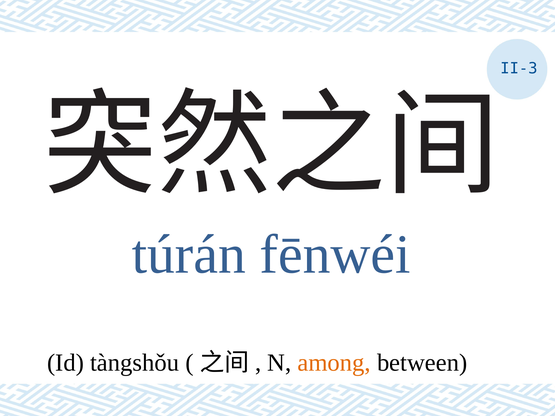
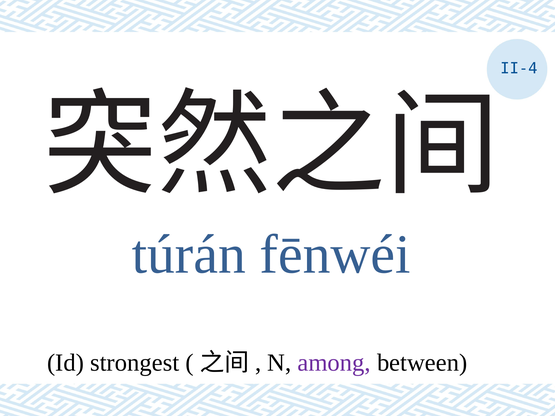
II-3: II-3 -> II-4 (519, 69)
tàngshǒu: tàngshǒu -> strongest (135, 363)
among colour: orange -> purple (334, 363)
